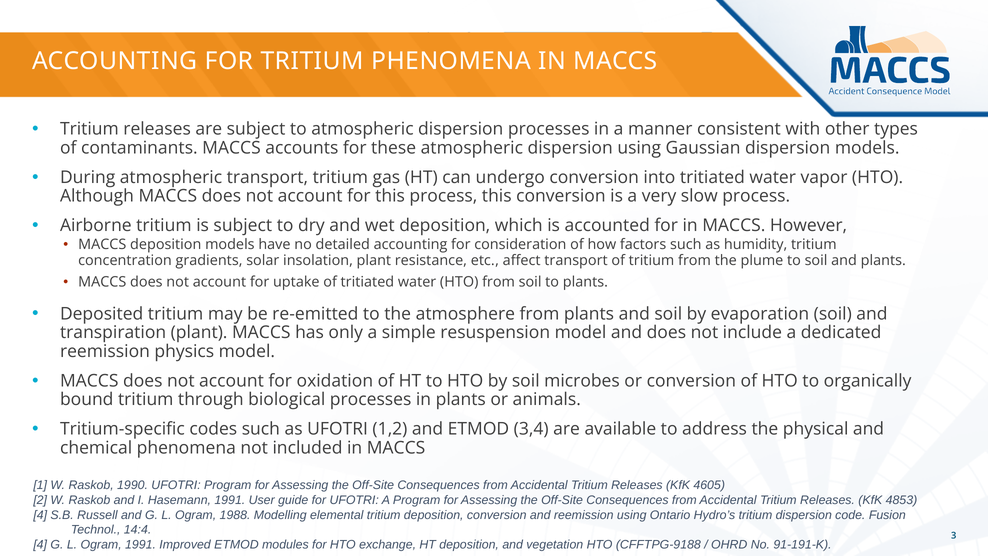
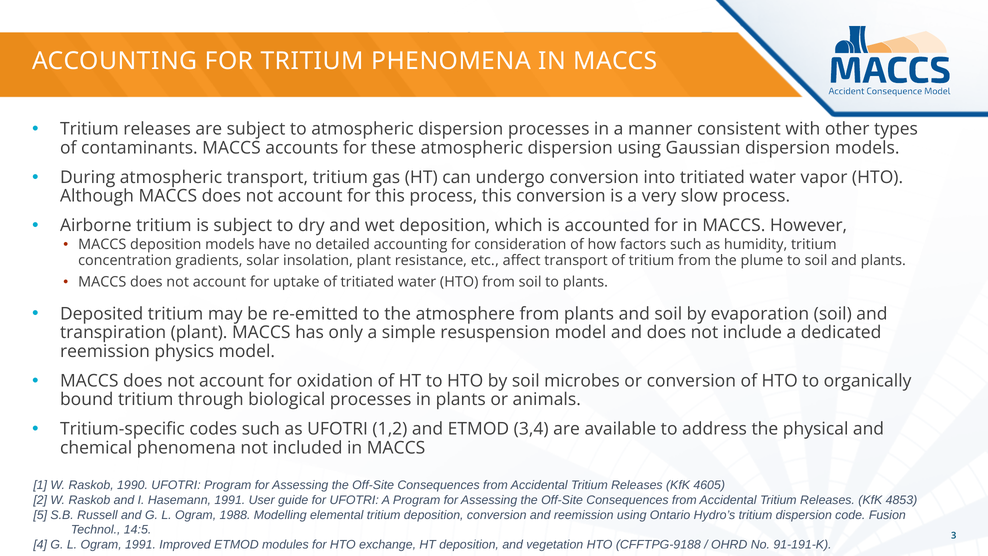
4: 4 -> 5 (40, 515)
14:4: 14:4 -> 14:5 (138, 530)
